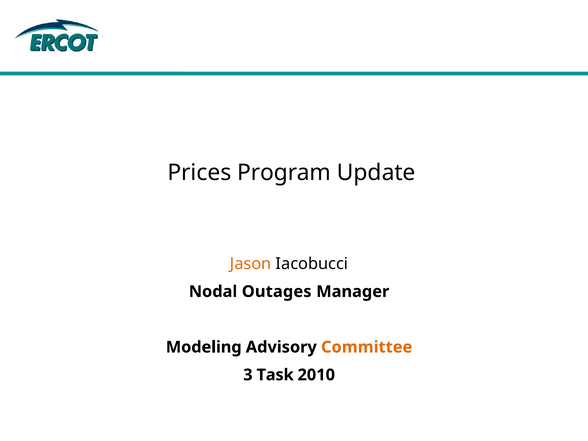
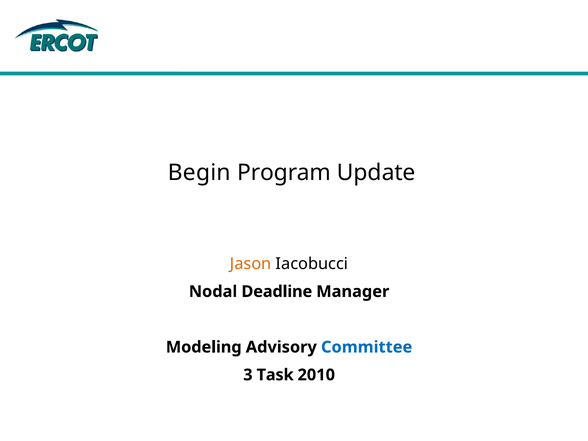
Prices: Prices -> Begin (199, 172)
Outages: Outages -> Deadline (277, 292)
Committee colour: orange -> blue (367, 347)
